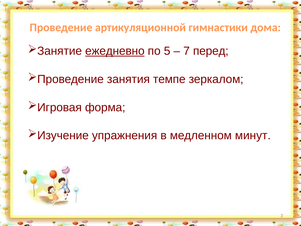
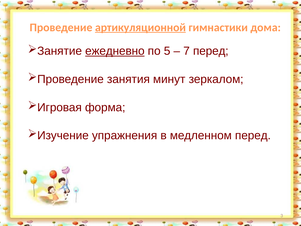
артикуляционной underline: none -> present (140, 27)
темпе: темпе -> минут (169, 79)
медленном минут: минут -> перед (253, 135)
